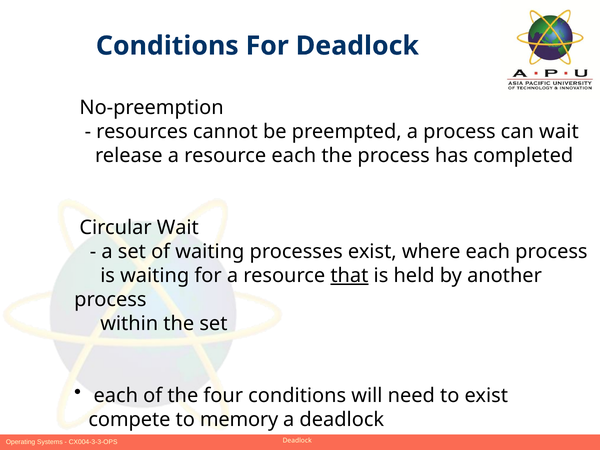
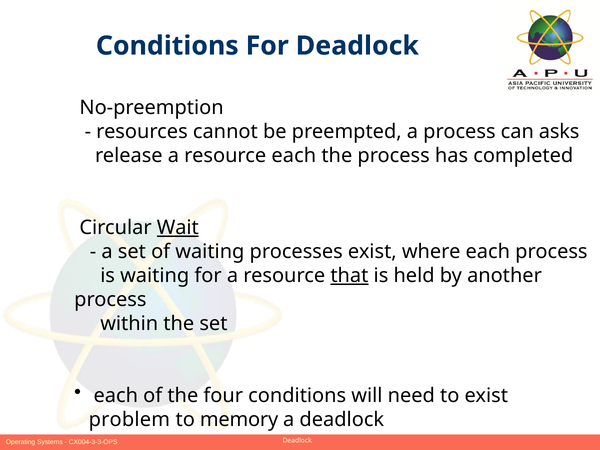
can wait: wait -> asks (559, 132)
Wait underline: none -> present (178, 228)
compete: compete -> problem (129, 420)
